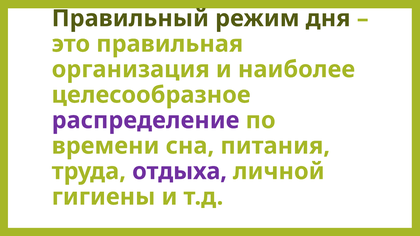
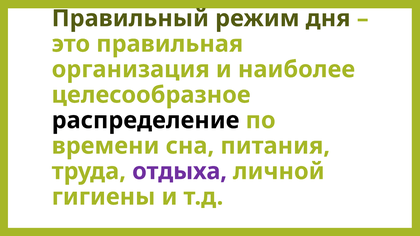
распределение colour: purple -> black (146, 121)
